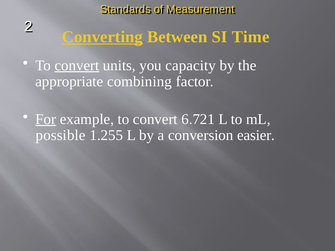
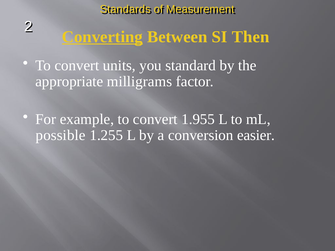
Time: Time -> Then (251, 37)
convert underline: present -> none (77, 65)
capacity: capacity -> standard (191, 65)
combining: combining -> milligrams (140, 82)
For underline: present -> none (46, 119)
6.721: 6.721 -> 1.955 (198, 119)
